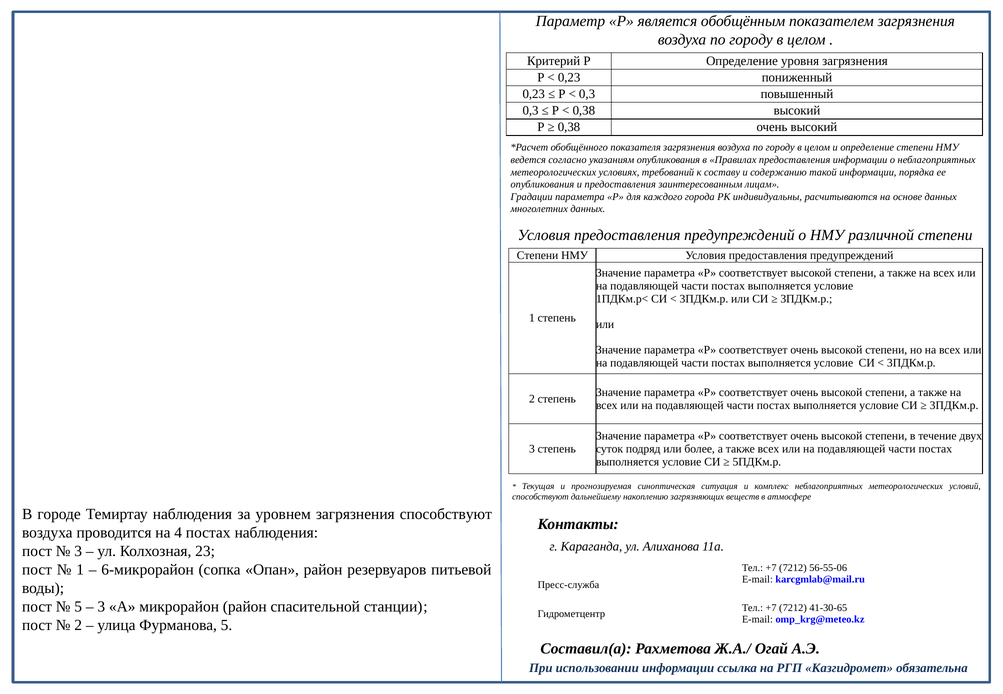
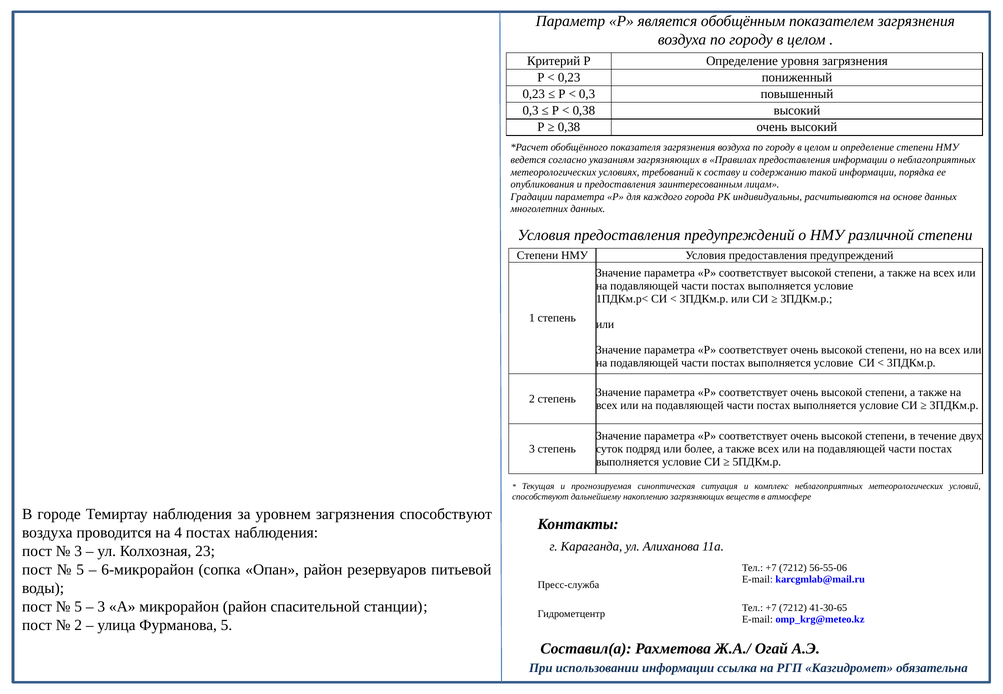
указаниям опубликования: опубликования -> загрязняющих (668, 160)
1: 1 -> 5 (80, 570)
